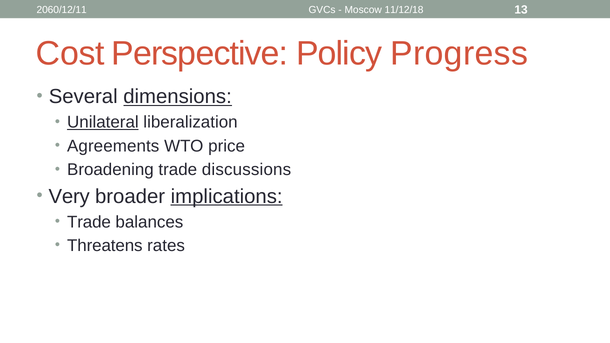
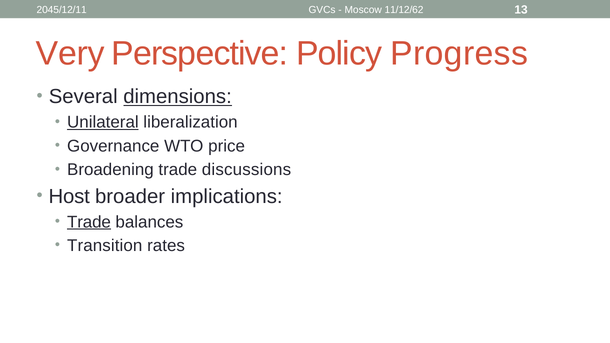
2060/12/11: 2060/12/11 -> 2045/12/11 (62, 10)
11/12/18: 11/12/18 -> 11/12/62 (404, 10)
Cost: Cost -> Very (70, 54)
Agreements: Agreements -> Governance (113, 146)
Very: Very -> Host (69, 196)
implications underline: present -> none (227, 196)
Trade underline: none -> present (89, 222)
Threatens: Threatens -> Transition (105, 246)
